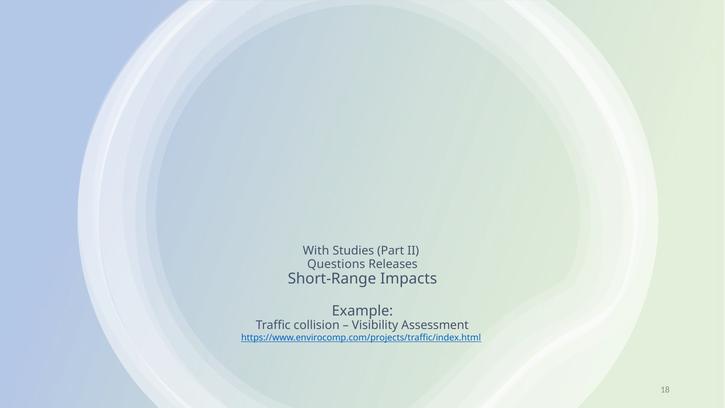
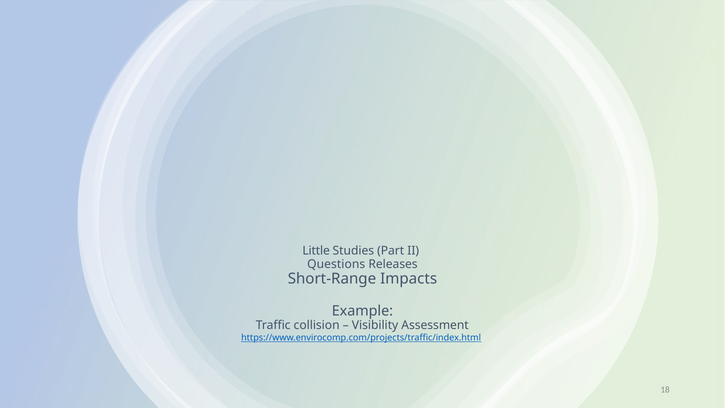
With: With -> Little (316, 251)
